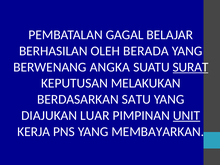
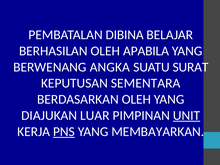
GAGAL: GAGAL -> DIBINA (125, 35)
BERADA: BERADA -> APABILA (146, 51)
SURAT underline: present -> none (191, 67)
MELAKUKAN: MELAKUKAN -> SEMENTARA (146, 83)
BERDASARKAN SATU: SATU -> OLEH (136, 99)
PNS underline: none -> present (64, 132)
